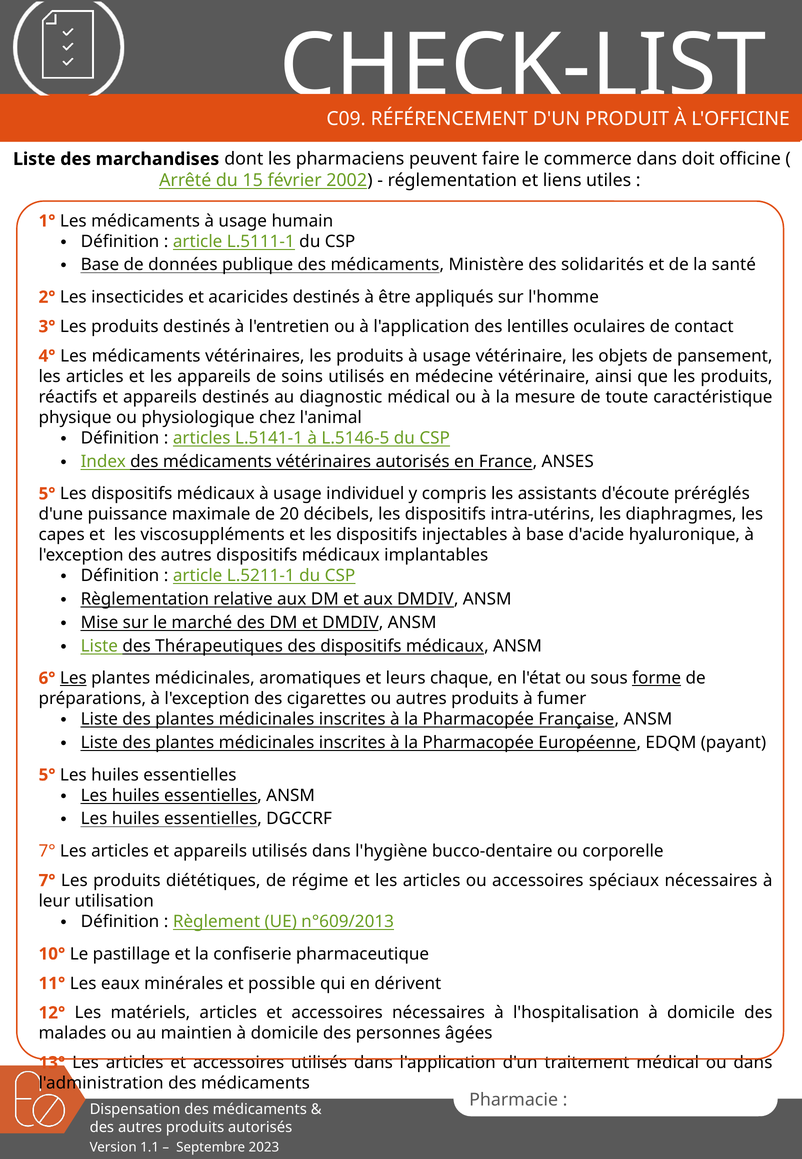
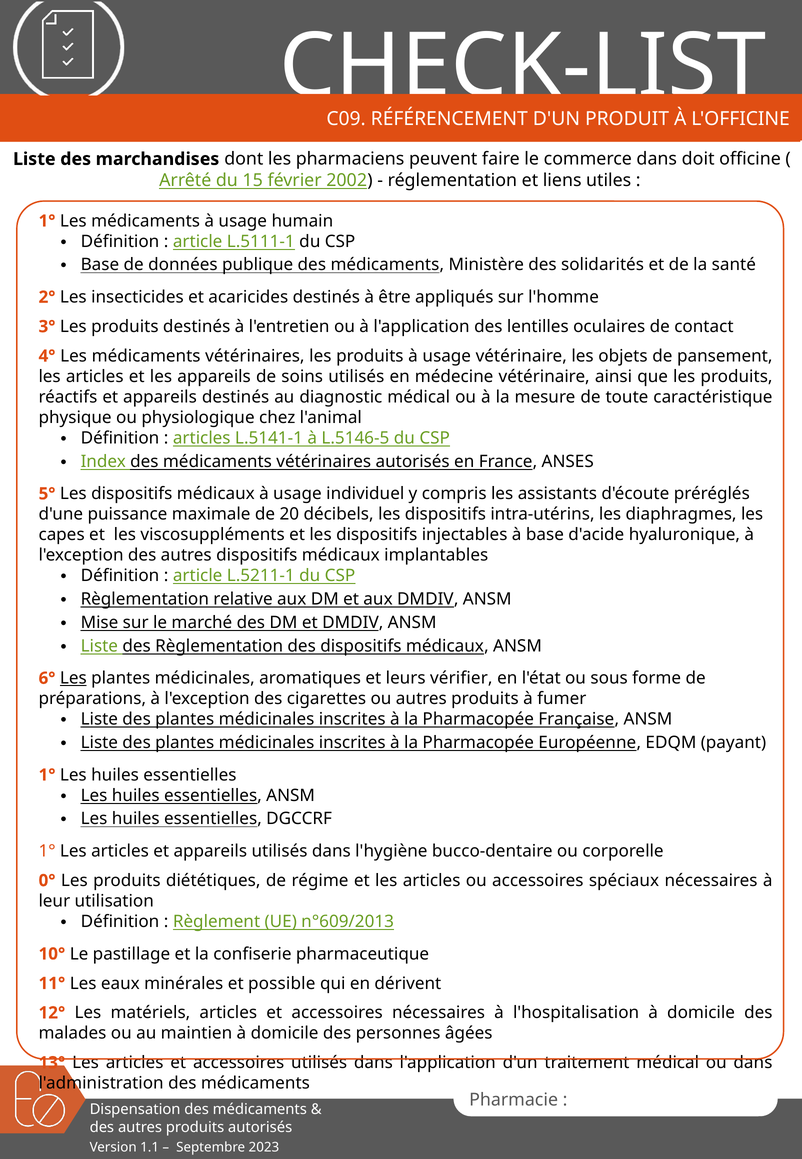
des Thérapeutiques: Thérapeutiques -> Règlementation (219, 646)
chaque: chaque -> vérifier (461, 678)
forme underline: present -> none (657, 678)
5°: 5° -> 1° (47, 775)
7°: 7° -> 1° (47, 851)
7°: 7° -> 0° (47, 880)
